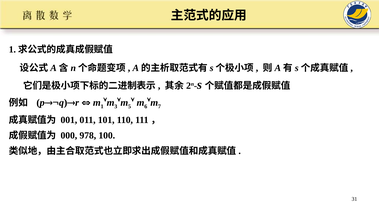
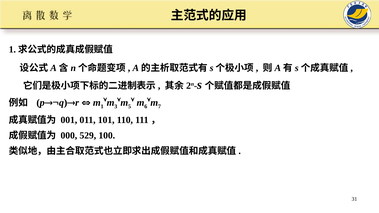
978: 978 -> 529 (88, 136)
